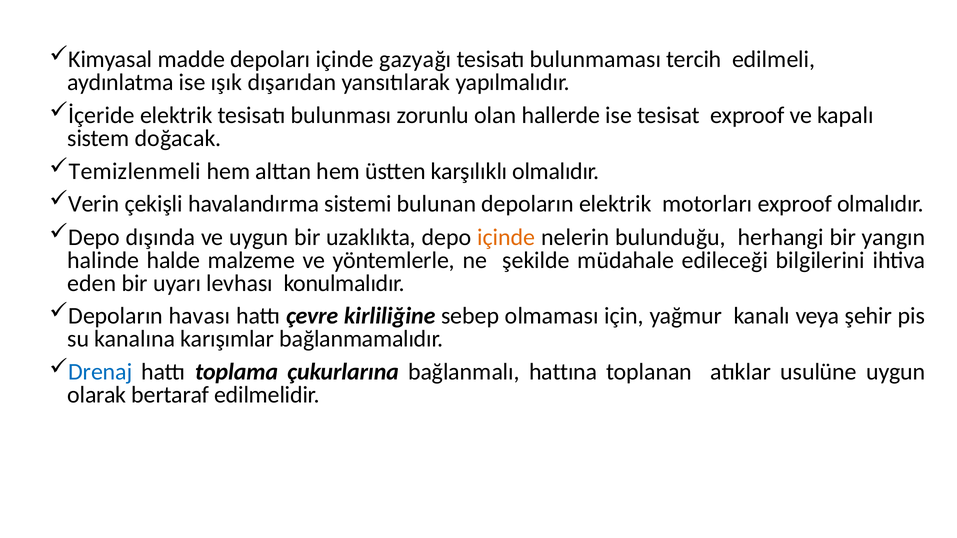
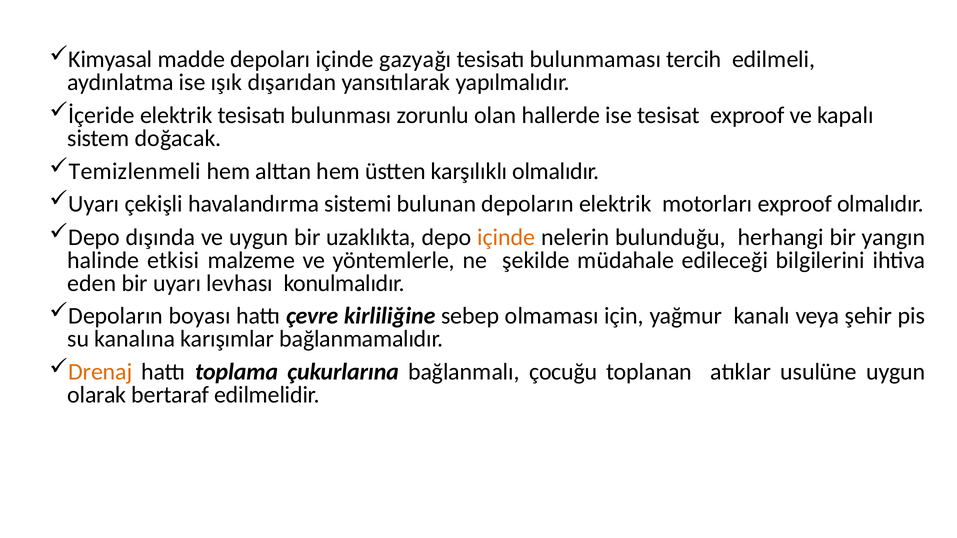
Verin: Verin -> Uyarı (94, 204)
halde: halde -> etkisi (173, 260)
havası: havası -> boyası (200, 316)
Drenaj colour: blue -> orange (100, 372)
hattına: hattına -> çocuğu (563, 372)
